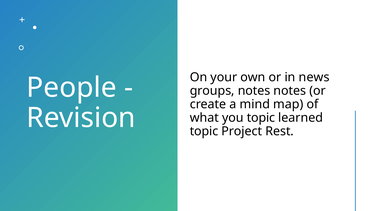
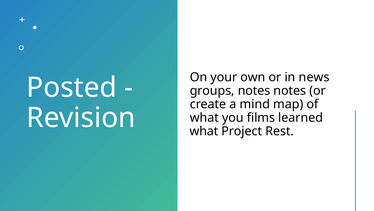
People: People -> Posted (72, 87)
you topic: topic -> films (261, 117)
topic: topic -> what (204, 131)
